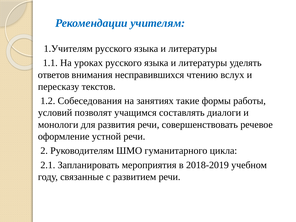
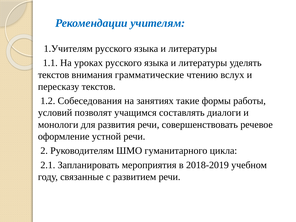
ответов: ответов -> текстов (54, 75)
несправившихся: несправившихся -> грамматические (149, 75)
